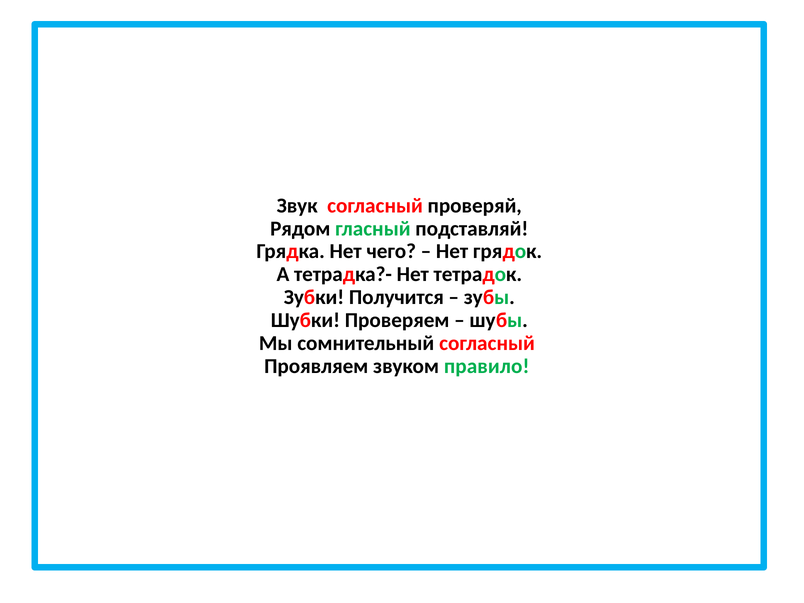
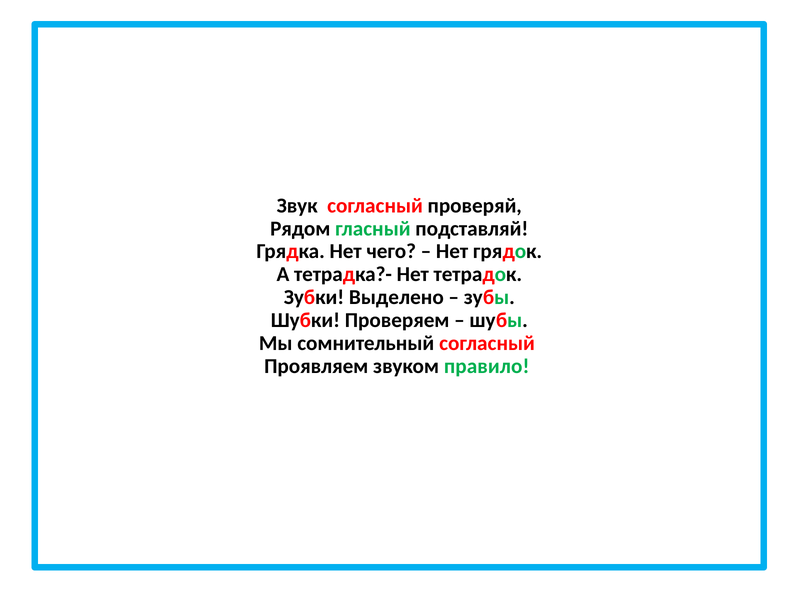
Получится: Получится -> Выделено (396, 297)
